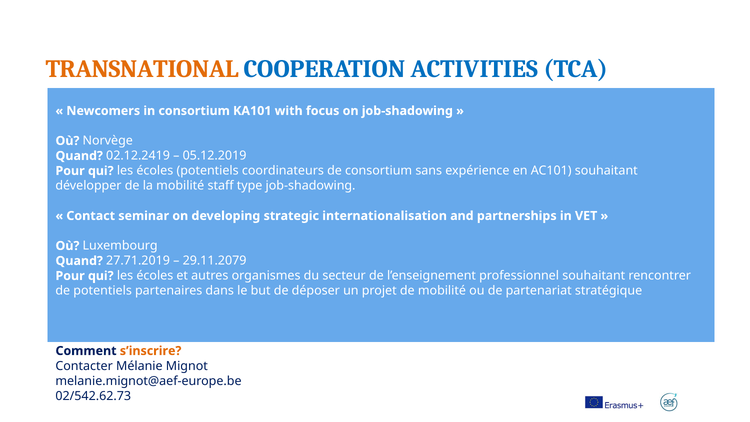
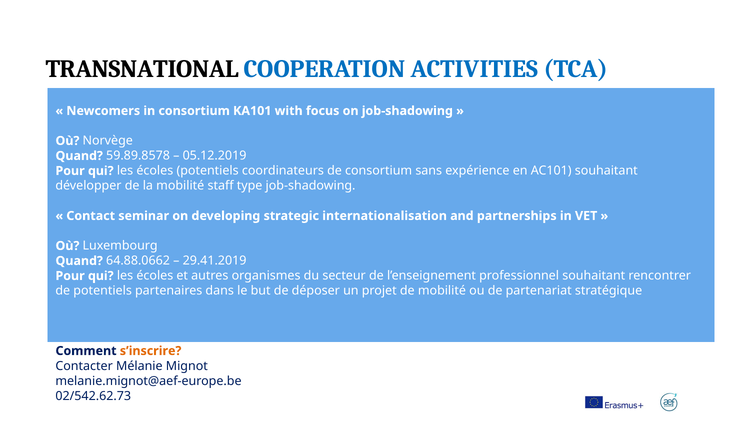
TRANSNATIONAL colour: orange -> black (142, 69)
02.12.2419: 02.12.2419 -> 59.89.8578 (138, 156)
27.71.2019: 27.71.2019 -> 64.88.0662 (138, 261)
29.11.2079: 29.11.2079 -> 29.41.2019 (215, 261)
